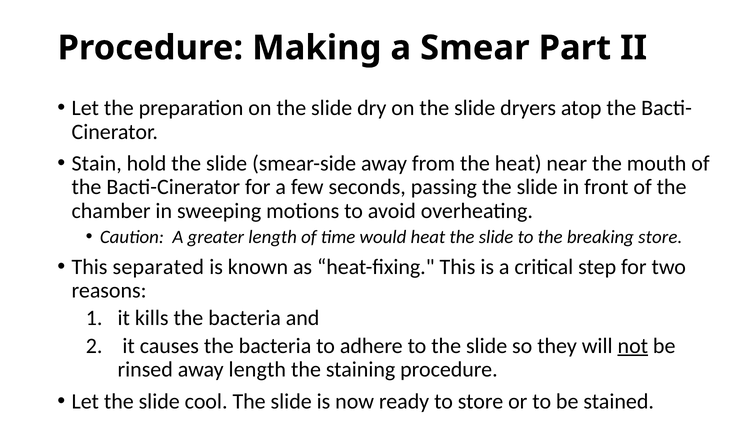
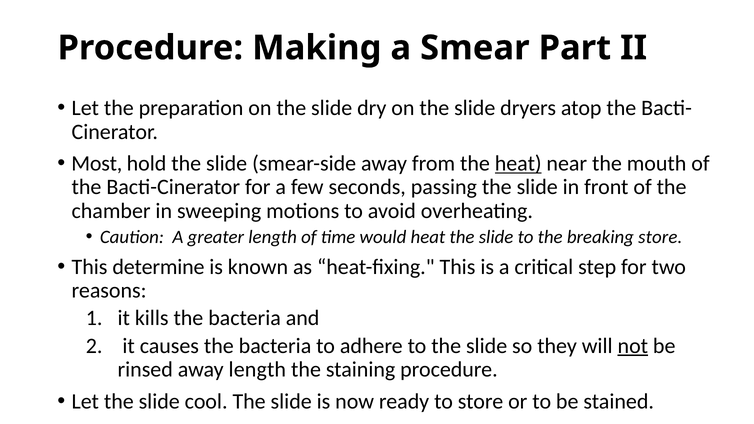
Stain: Stain -> Most (97, 164)
heat underline: none -> present (518, 164)
separated: separated -> determine (158, 267)
